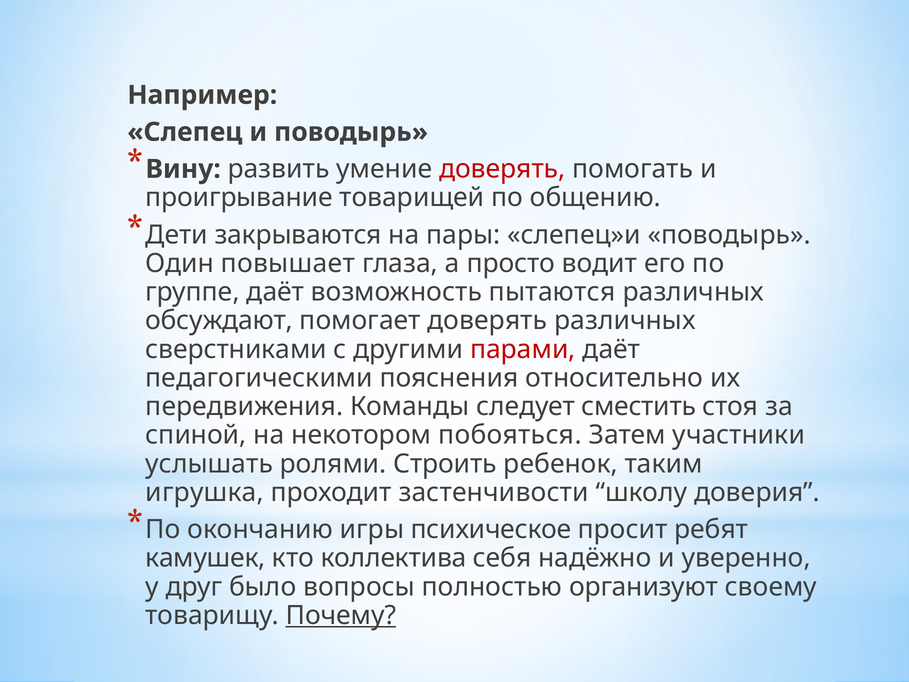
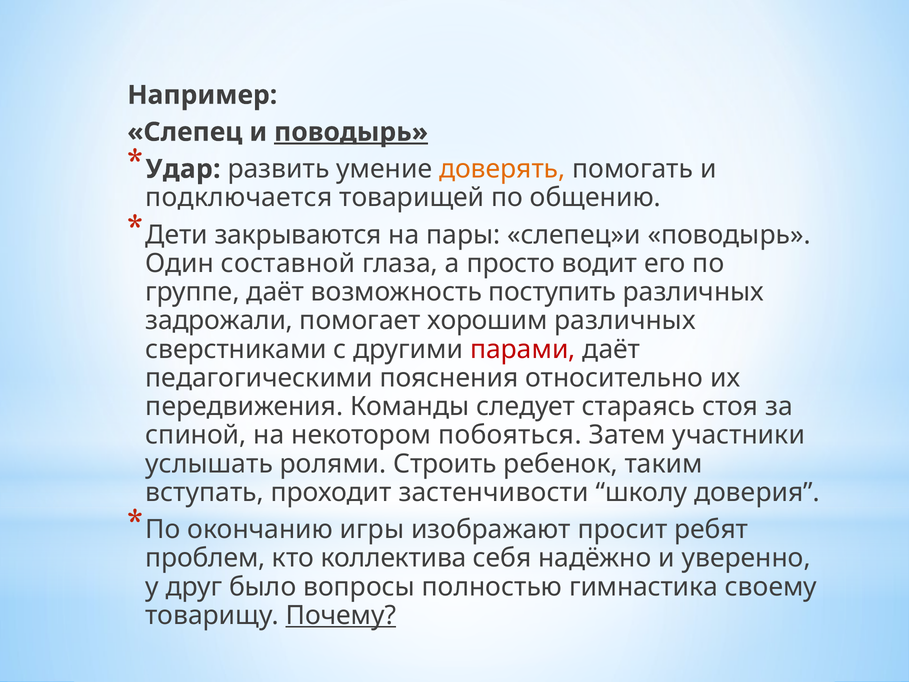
поводырь underline: none -> present (351, 132)
Вину: Вину -> Удар (183, 169)
доверять colour: red -> orange (502, 169)
проигрывание: проигрывание -> подключается (239, 198)
повышает: повышает -> составной (288, 263)
пытаются: пытаются -> поступить (552, 292)
обсуждают: обсуждают -> задрожали (219, 321)
помогает доверять: доверять -> хорошим (487, 321)
сместить: сместить -> стараясь (639, 406)
игрушка: игрушка -> вступать (205, 492)
психическое: психическое -> изображают (491, 529)
камушек: камушек -> проблем (205, 558)
организуют: организуют -> гимнастика (644, 587)
